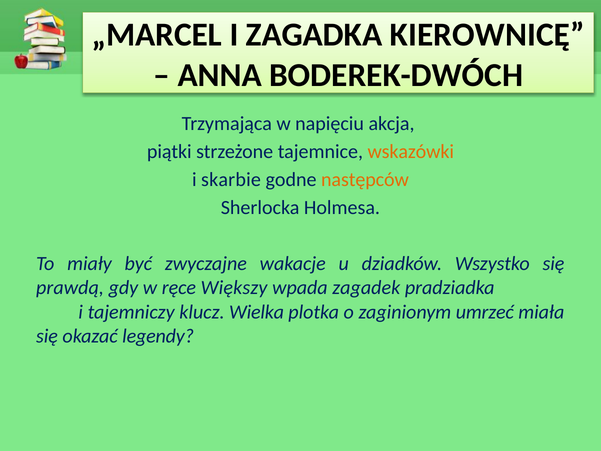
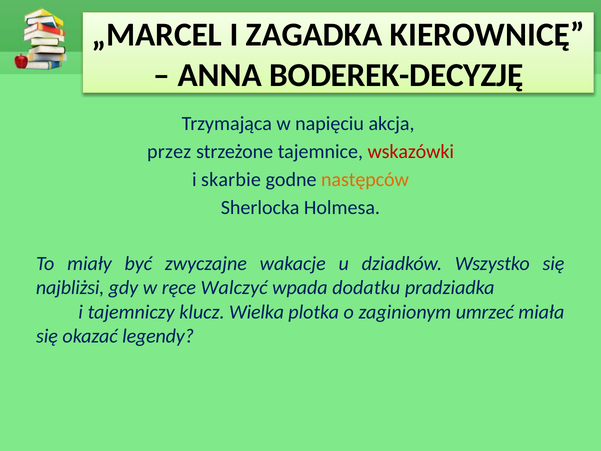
BODEREK-DWÓCH: BODEREK-DWÓCH -> BODEREK-DECYZJĘ (396, 75)
piątki: piątki -> przez (169, 152)
wskazówki colour: orange -> red (411, 152)
prawdą: prawdą -> najbliżsi (70, 288)
Większy: Większy -> Walczyć (234, 288)
zagadek: zagadek -> dodatku (366, 288)
